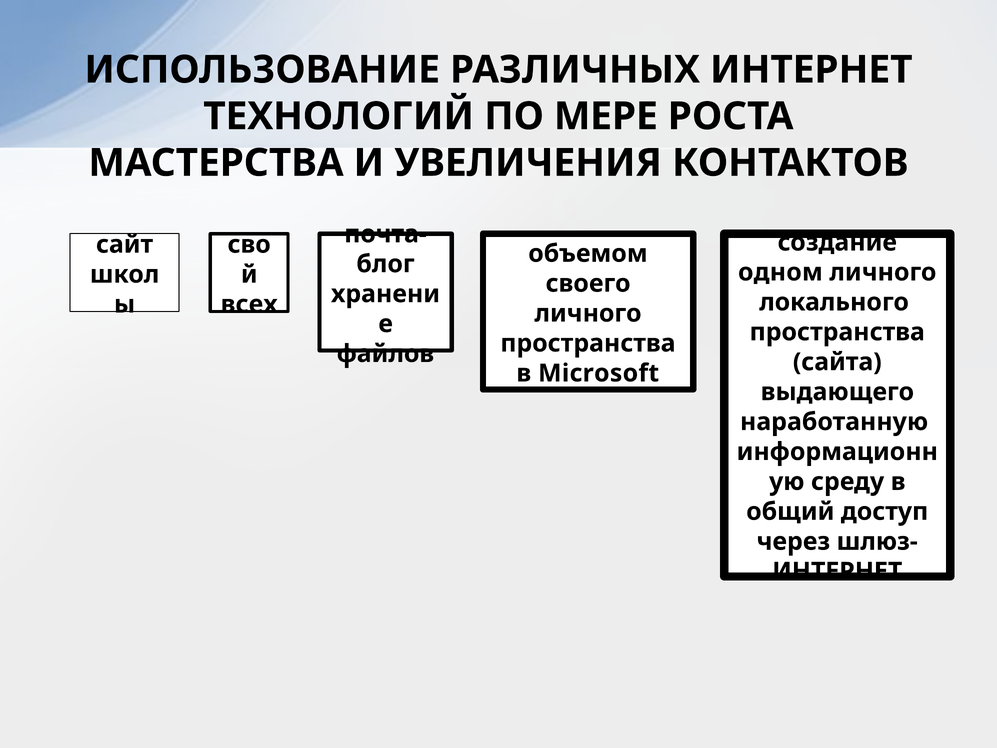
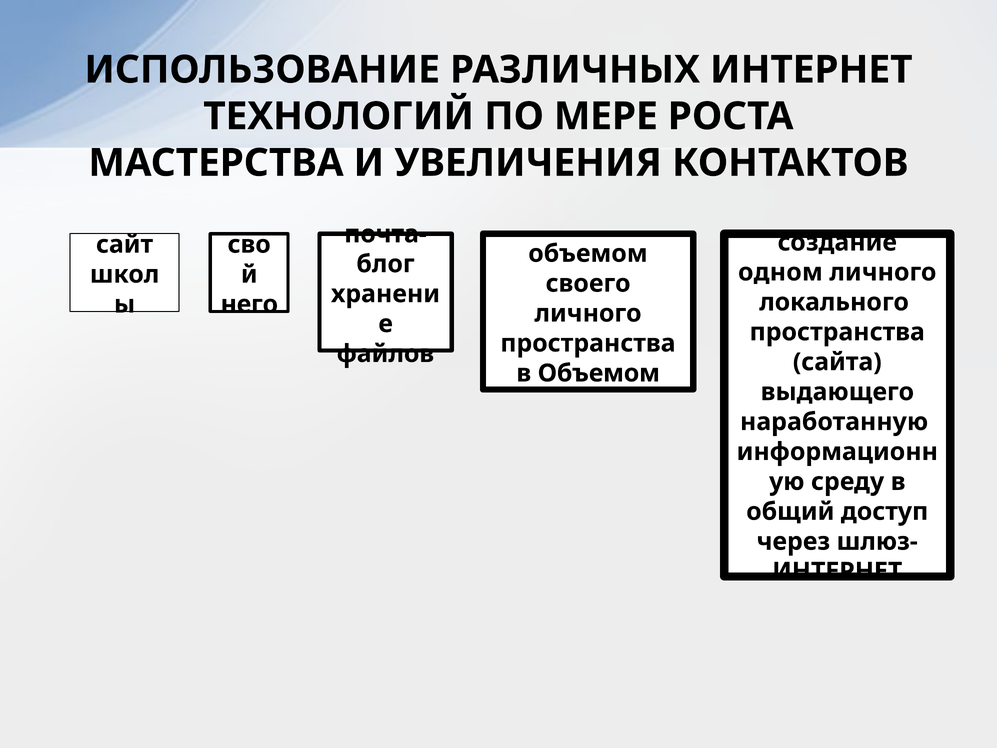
всех: всех -> него (249, 304)
в Microsoft: Microsoft -> Объемом (599, 373)
